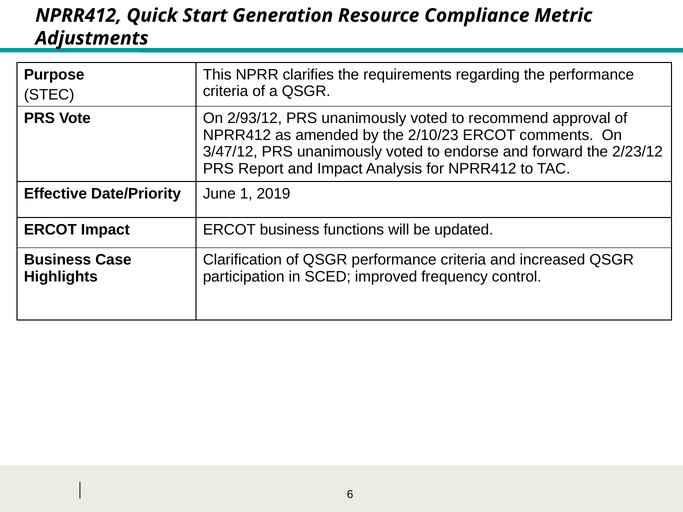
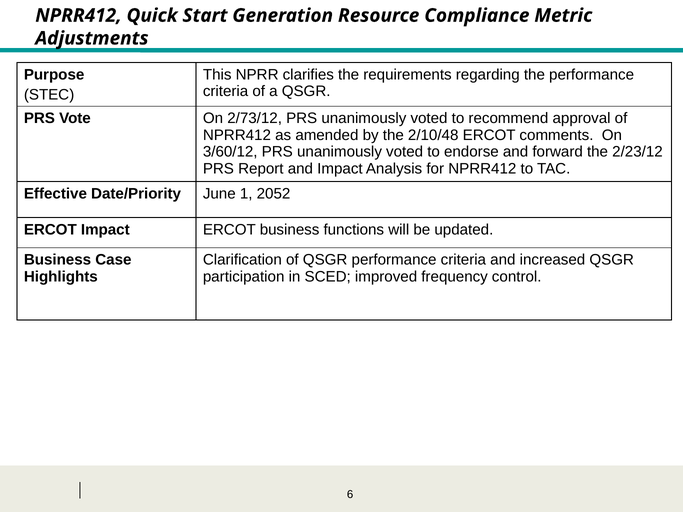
2/93/12: 2/93/12 -> 2/73/12 (255, 118)
2/10/23: 2/10/23 -> 2/10/48 (433, 135)
3/47/12: 3/47/12 -> 3/60/12 (230, 152)
2019: 2019 -> 2052 (274, 194)
